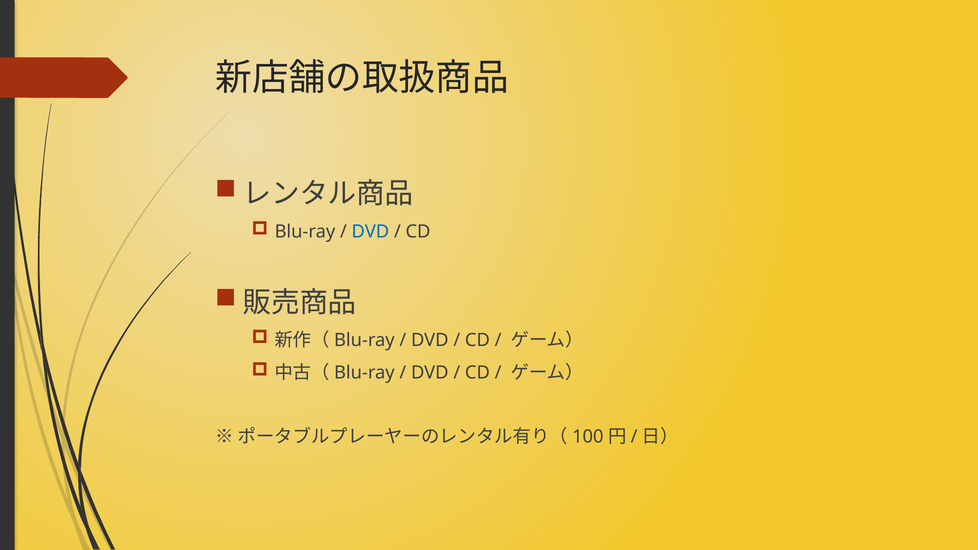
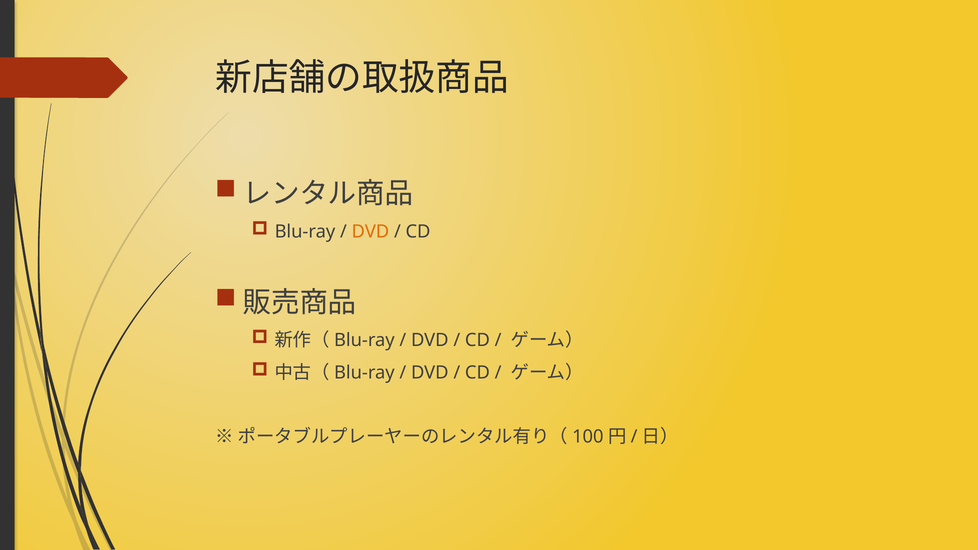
DVD colour: blue -> orange (370, 232)
